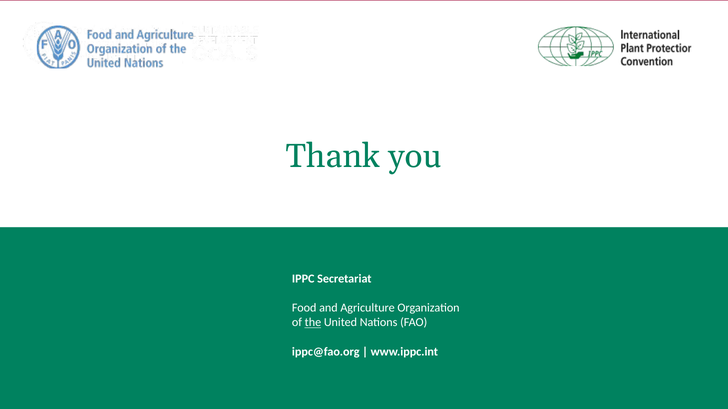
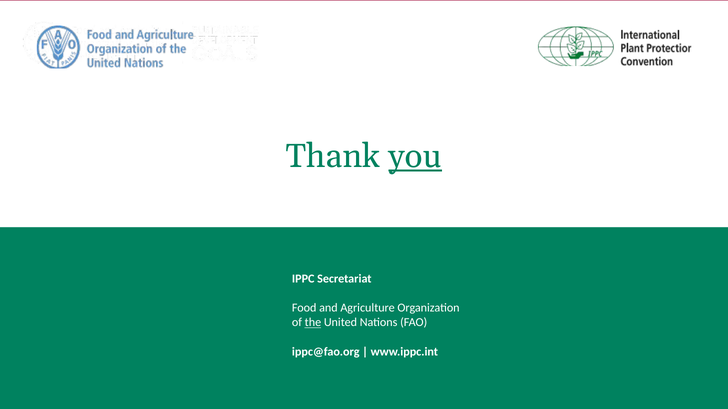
you underline: none -> present (415, 157)
